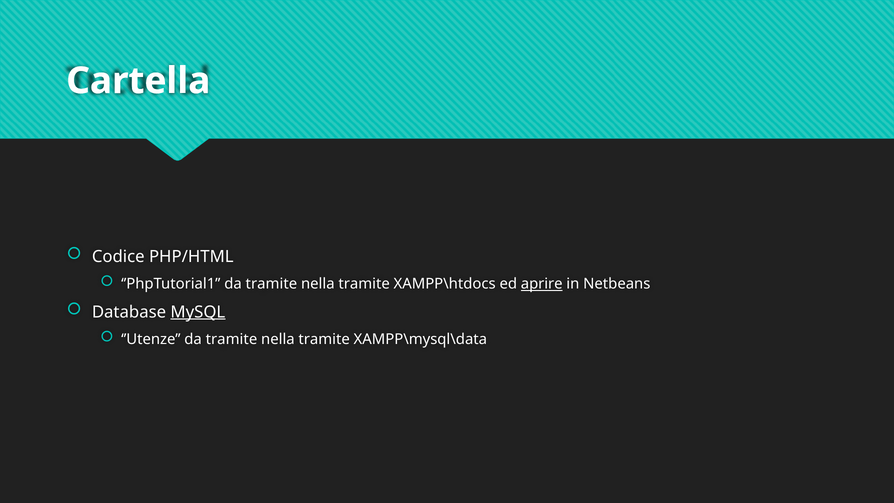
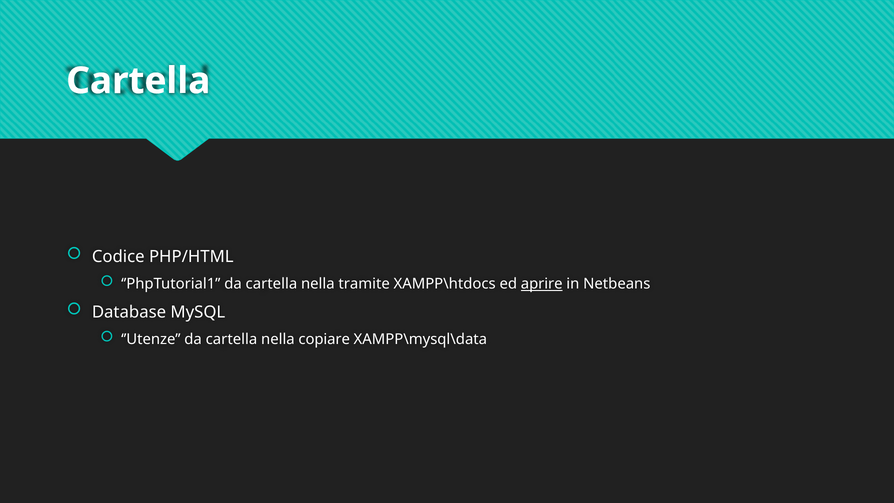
’PhpTutorial1 da tramite: tramite -> cartella (271, 284)
MySQL underline: present -> none (198, 312)
’Utenze da tramite: tramite -> cartella (231, 339)
tramite: tramite -> copiare (324, 339)
